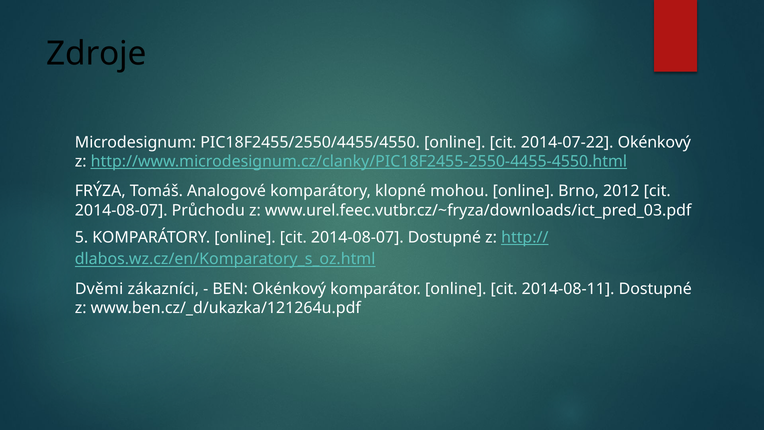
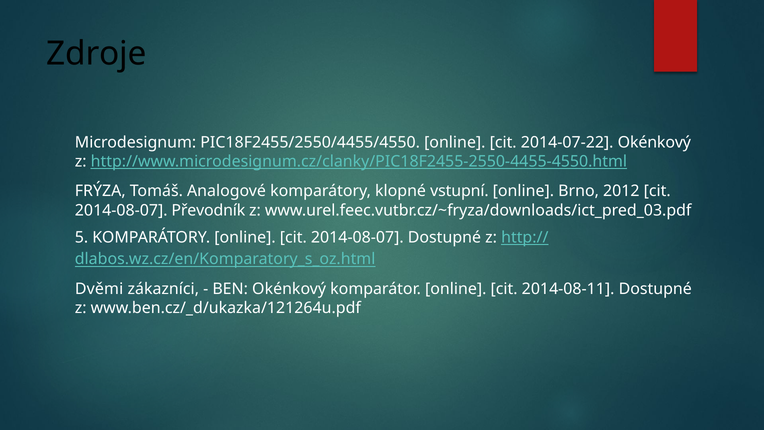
mohou: mohou -> vstupní (459, 191)
Průchodu: Průchodu -> Převodník (208, 210)
